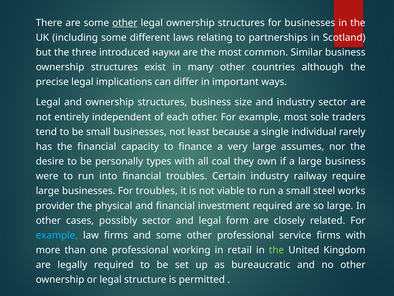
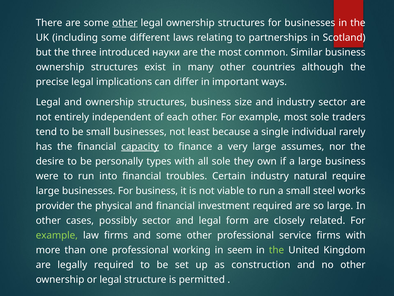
capacity underline: none -> present (140, 146)
all coal: coal -> sole (221, 161)
railway: railway -> natural (310, 176)
For troubles: troubles -> business (157, 191)
example colour: light blue -> light green (57, 235)
retail: retail -> seem (240, 250)
bureaucratic: bureaucratic -> construction (261, 264)
